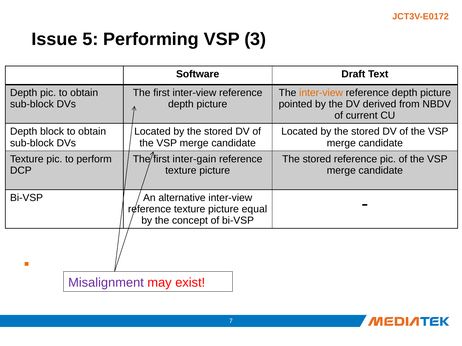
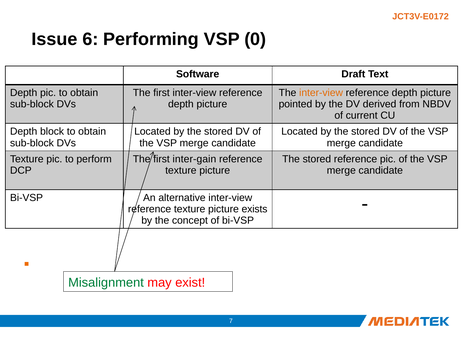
5: 5 -> 6 (90, 39)
3: 3 -> 0 (255, 39)
equal: equal -> exists (255, 209)
Misalignment colour: purple -> green (106, 283)
